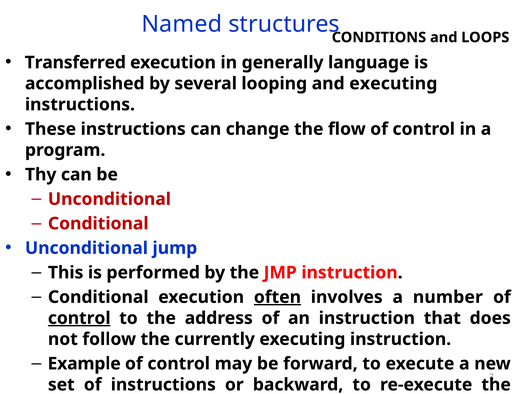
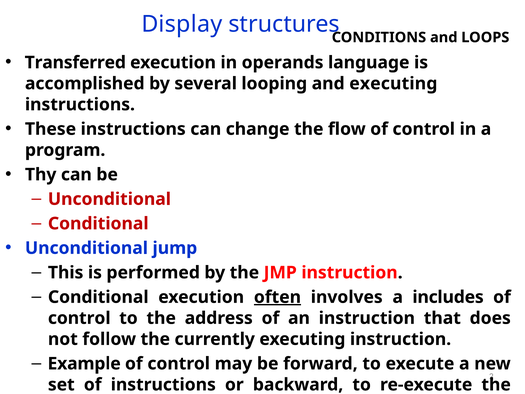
Named: Named -> Display (182, 24)
generally: generally -> operands (283, 62)
number: number -> includes (448, 297)
control underline: present -> none (79, 318)
